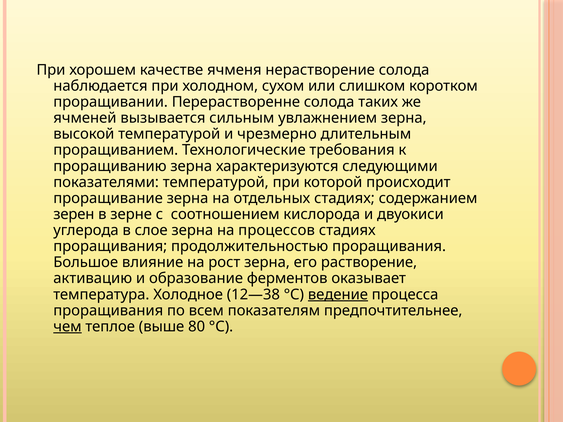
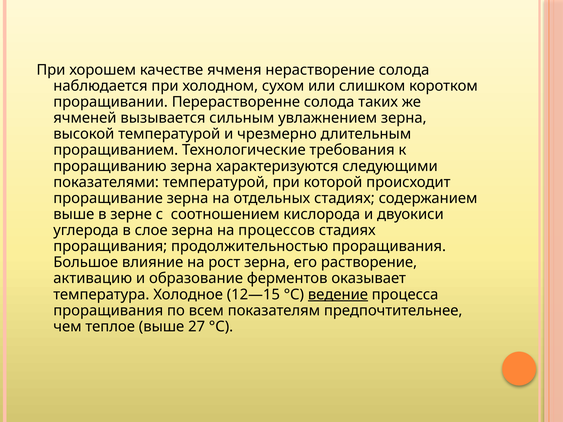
зерен: зерен -> выше (74, 214)
12—38: 12—38 -> 12—15 (253, 295)
чем underline: present -> none (67, 327)
80: 80 -> 27 (197, 327)
